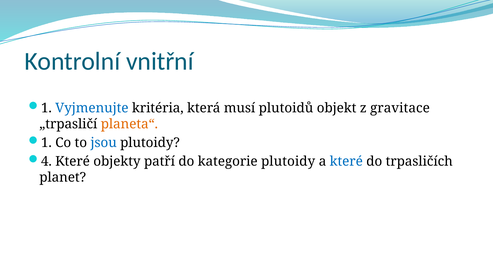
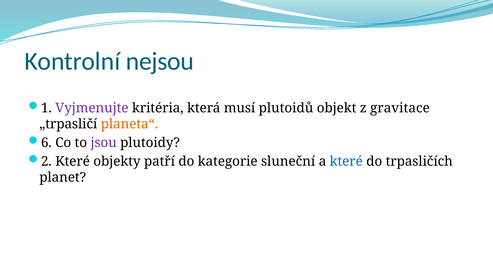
vnitřní: vnitřní -> nejsou (160, 61)
Vyjmenujte colour: blue -> purple (92, 108)
1: 1 -> 6 (46, 142)
jsou colour: blue -> purple (104, 142)
4: 4 -> 2 (46, 161)
kategorie plutoidy: plutoidy -> sluneční (288, 161)
